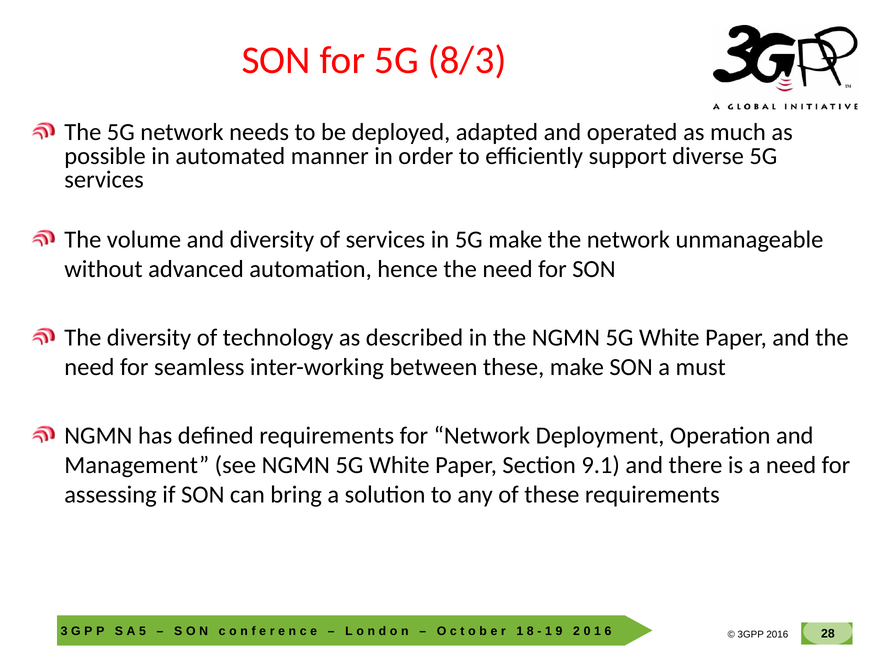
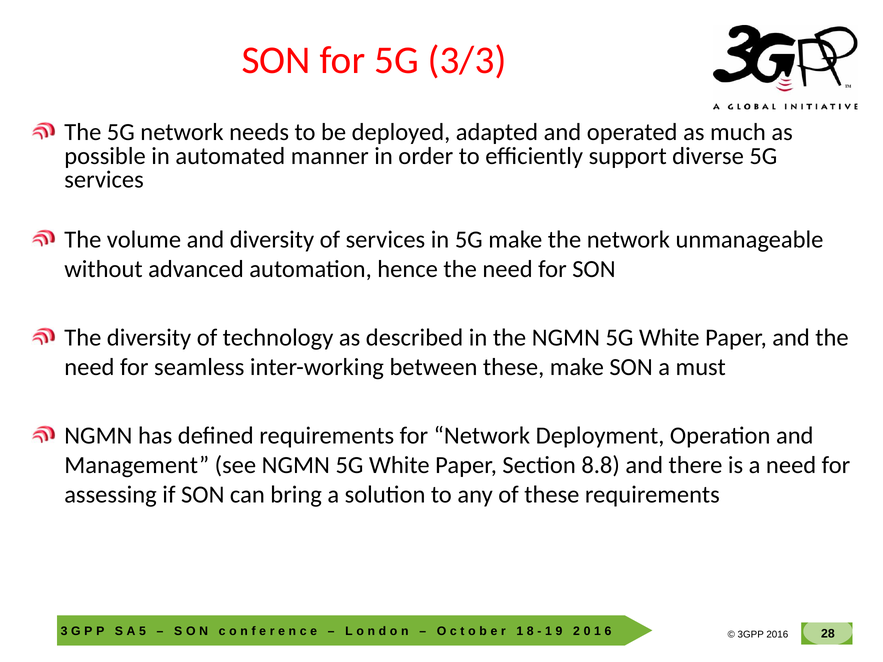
8/3: 8/3 -> 3/3 (467, 61)
9.1: 9.1 -> 8.8 (601, 465)
